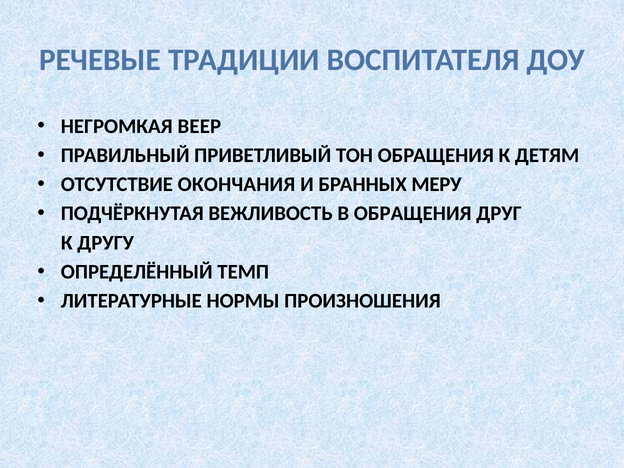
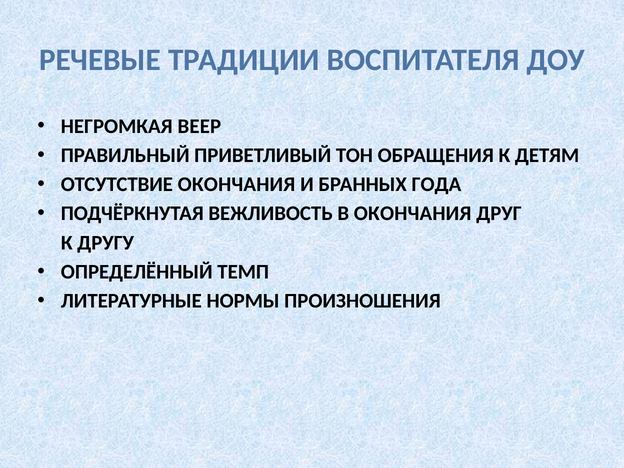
МЕРУ: МЕРУ -> ГОДА (436, 184)
В ОБРАЩЕНИЯ: ОБРАЩЕНИЯ -> ОКОНЧАНИЯ (413, 214)
